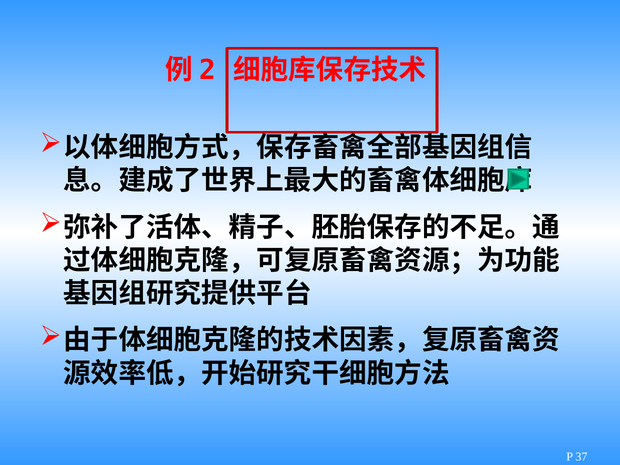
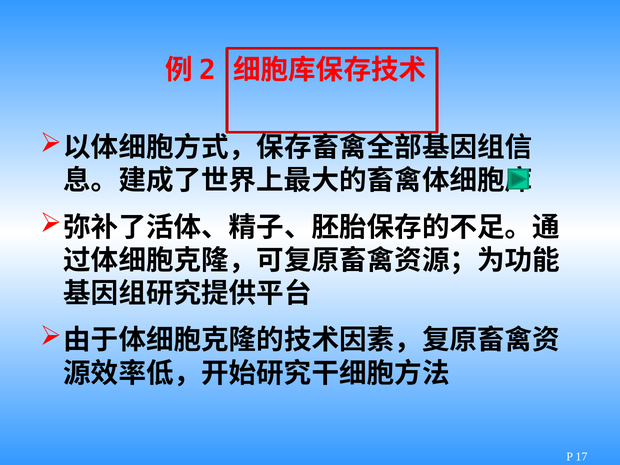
37: 37 -> 17 (581, 457)
